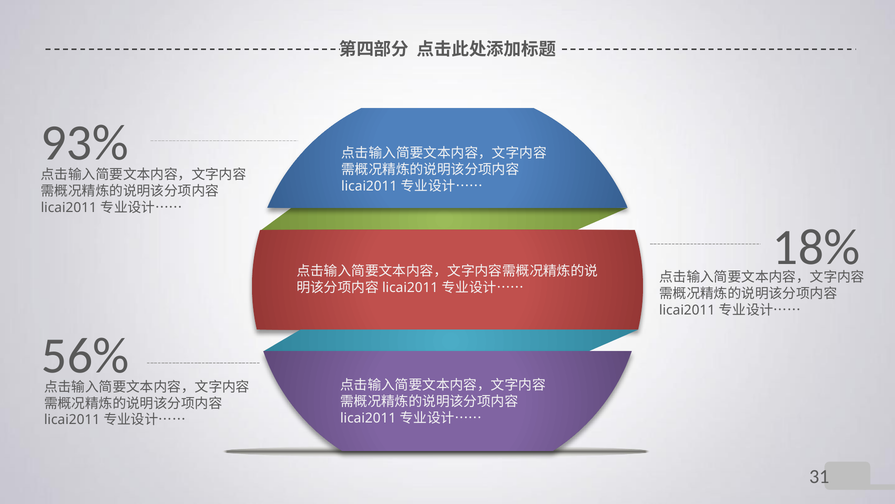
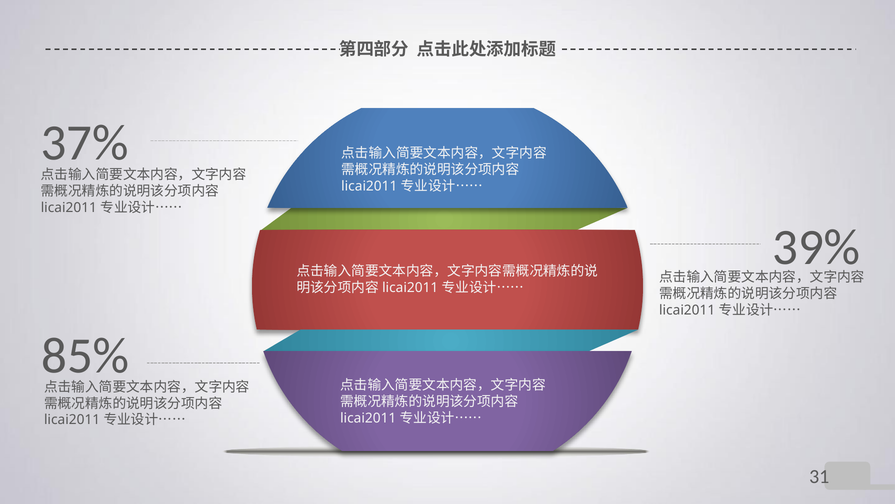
93%: 93% -> 37% (85, 143)
18%: 18% -> 39% (816, 247)
56%: 56% -> 85% (85, 356)
